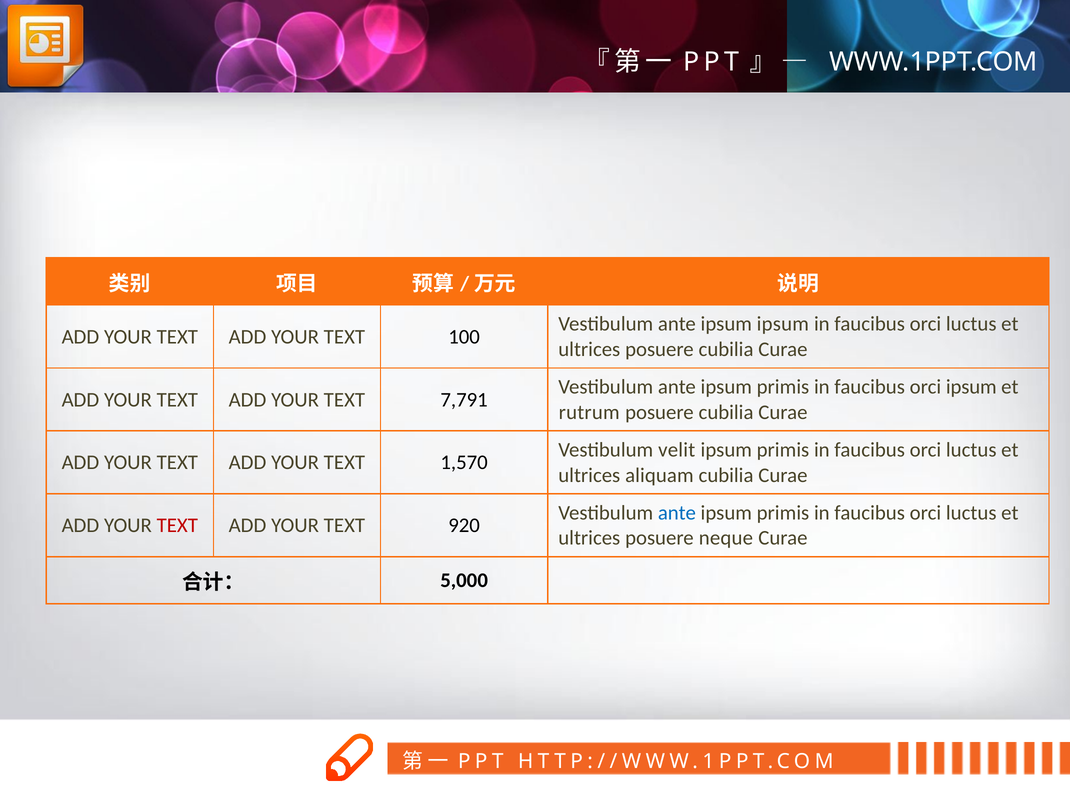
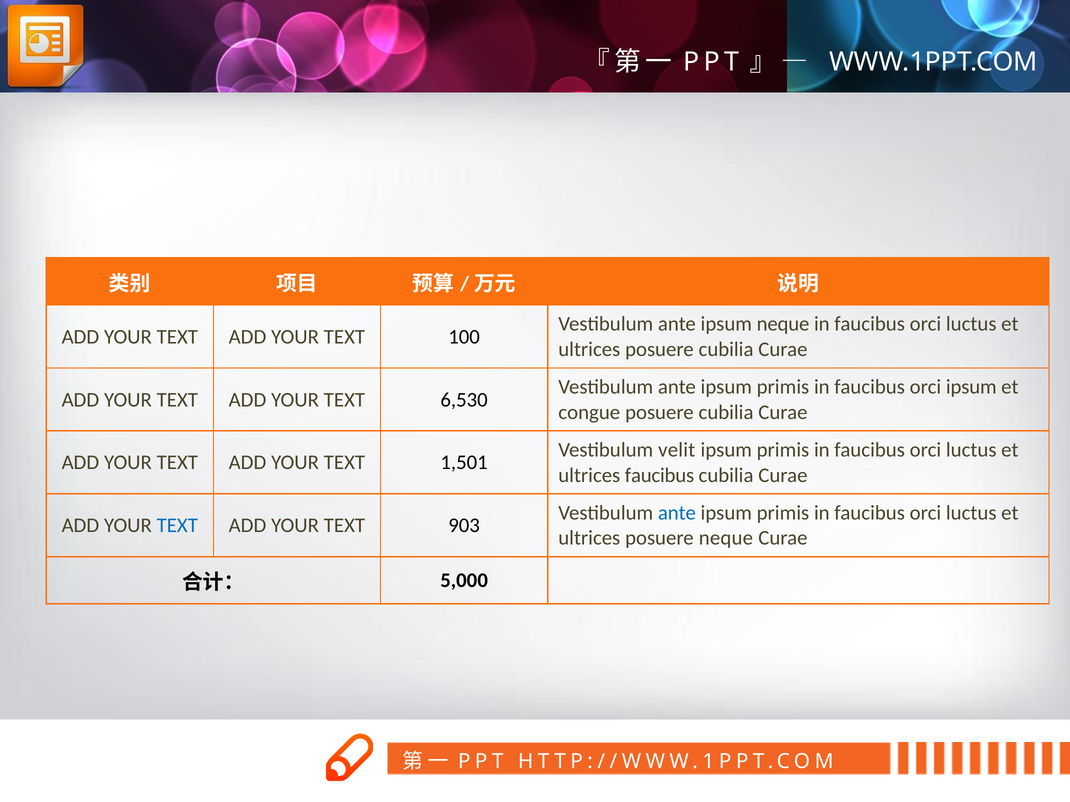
ipsum ipsum: ipsum -> neque (783, 324)
7,791: 7,791 -> 6,530 (464, 400)
rutrum: rutrum -> congue (589, 413)
1,570: 1,570 -> 1,501 (464, 463)
ultrices aliquam: aliquam -> faucibus (660, 476)
TEXT colour: red -> blue (177, 526)
920: 920 -> 903 (464, 526)
